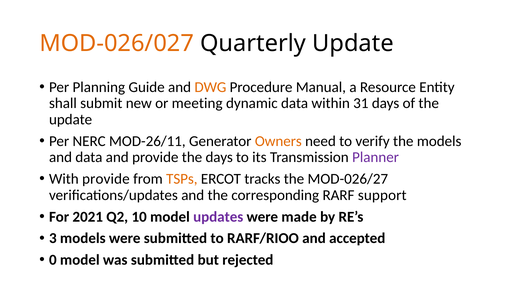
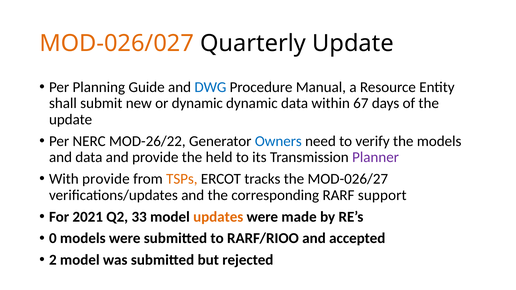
DWG colour: orange -> blue (210, 87)
or meeting: meeting -> dynamic (197, 103)
31: 31 -> 67 (361, 103)
MOD-26/11: MOD-26/11 -> MOD-26/22 (147, 141)
Owners colour: orange -> blue (278, 141)
the days: days -> held (219, 157)
10: 10 -> 33 (139, 217)
updates colour: purple -> orange (218, 217)
3: 3 -> 0 (53, 239)
0: 0 -> 2 (53, 260)
